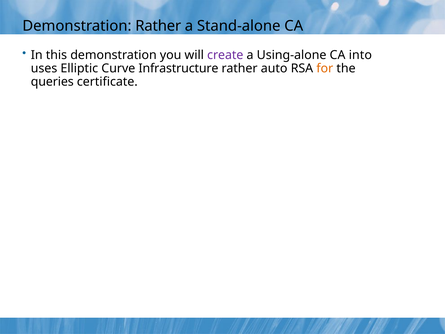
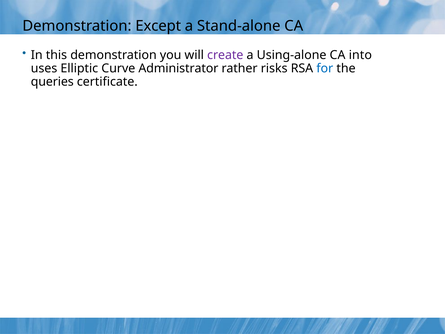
Demonstration Rather: Rather -> Except (158, 26)
Infrastructure: Infrastructure -> Administrator (178, 68)
auto: auto -> risks (274, 68)
for colour: orange -> blue (325, 68)
